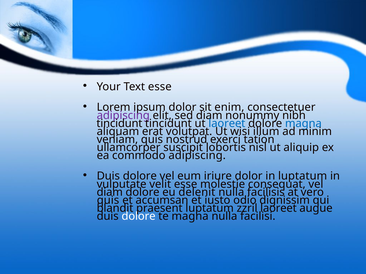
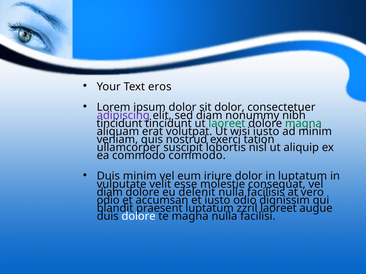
Text esse: esse -> eros (160, 87)
sit enim: enim -> dolor (229, 107)
laoreet colour: blue -> green (227, 124)
magna colour: blue -> green (303, 124)
wisi illum: illum -> iusto (266, 132)
commodo adipiscing: adipiscing -> commodo (197, 156)
dolore: dolore -> minim (140, 176)
quis: quis -> odio (108, 201)
